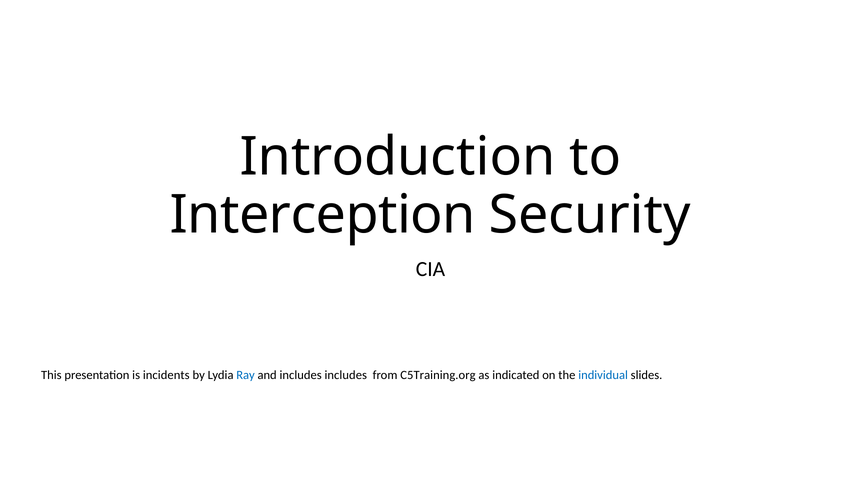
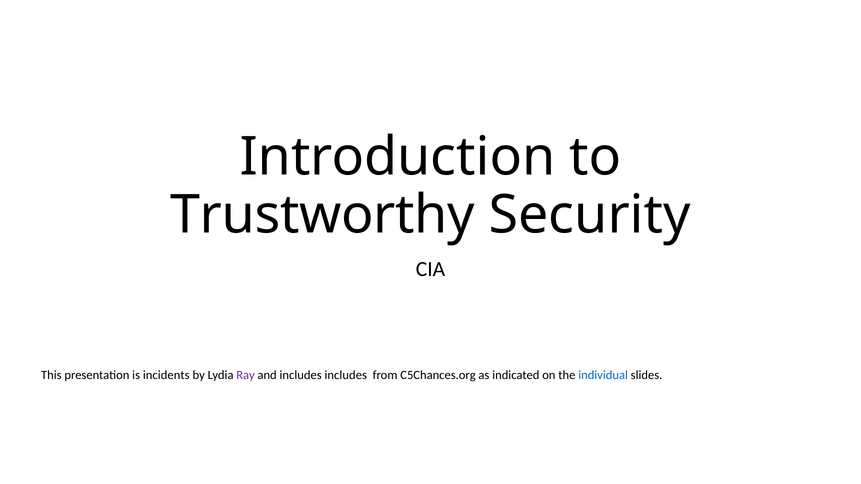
Interception: Interception -> Trustworthy (323, 215)
Ray colour: blue -> purple (246, 376)
C5Training.org: C5Training.org -> C5Chances.org (438, 376)
